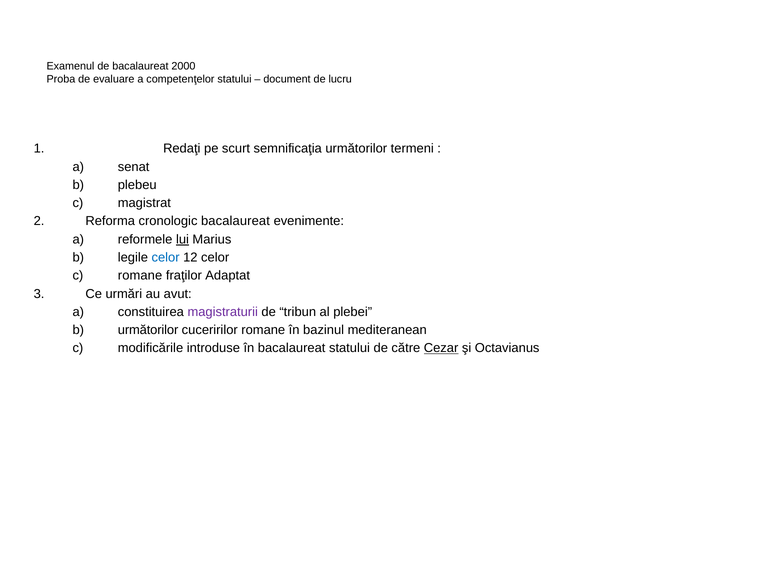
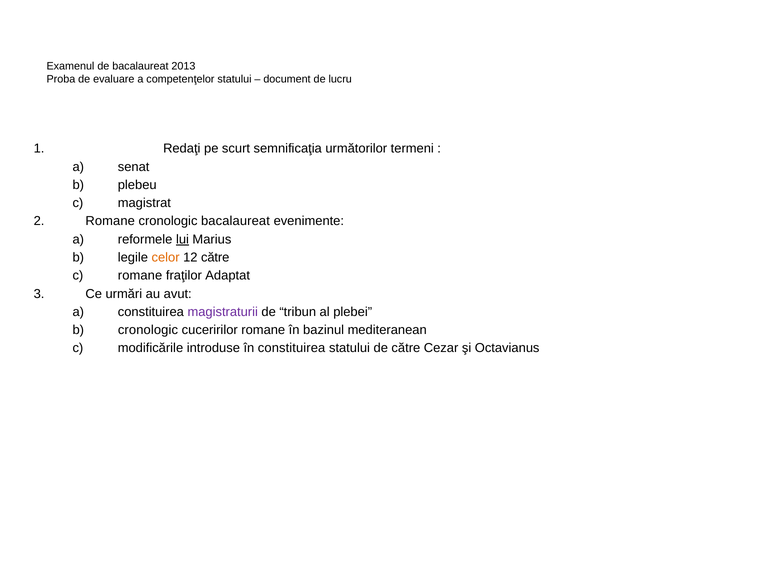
2000: 2000 -> 2013 (183, 66)
Reforma: Reforma -> Romane (110, 221)
celor colour: blue -> orange (166, 257)
12 celor: celor -> către (215, 257)
următorilor: următorilor -> cronologic (148, 330)
în bacalaureat: bacalaureat -> constituirea (292, 348)
Cezar underline: present -> none (441, 348)
